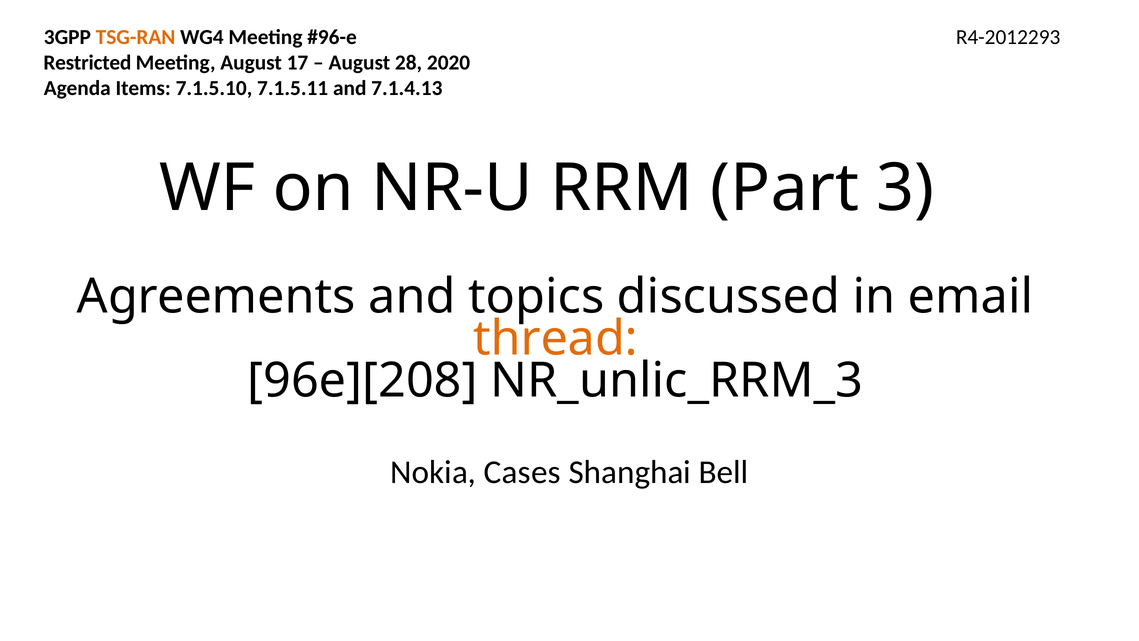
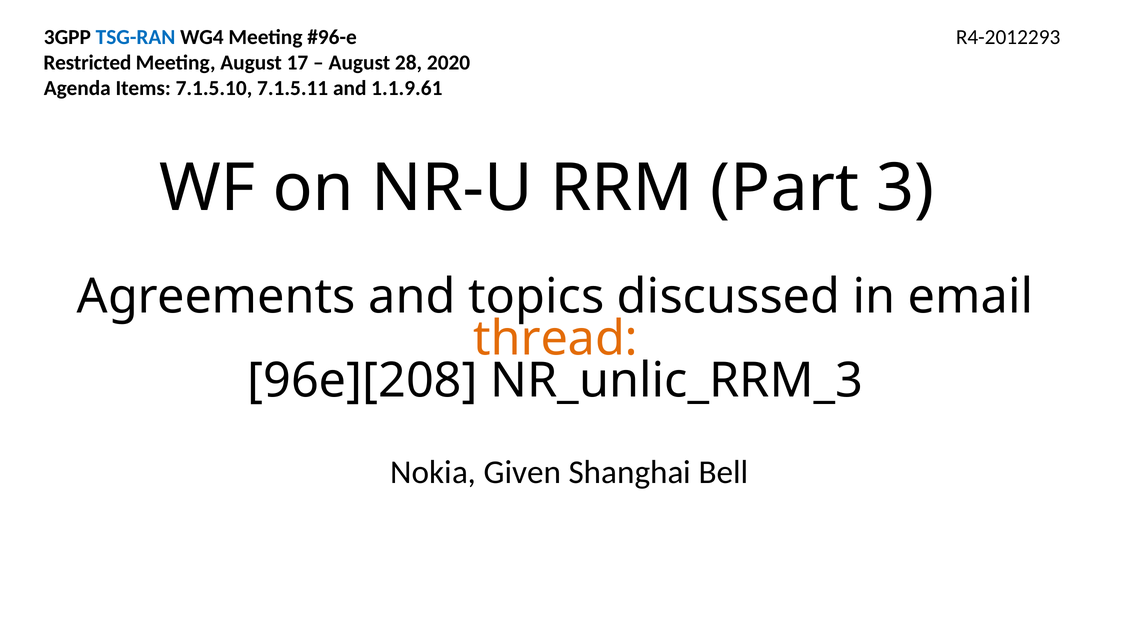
TSG-RAN colour: orange -> blue (136, 37)
7.1.4.13: 7.1.4.13 -> 1.1.9.61 (407, 88)
Cases: Cases -> Given (522, 472)
